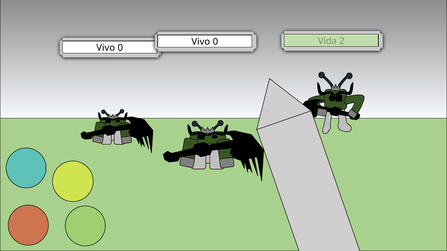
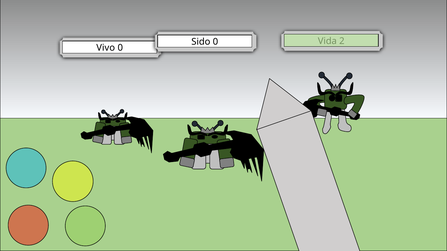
Vivo: Vivo -> Sido (201, 42)
